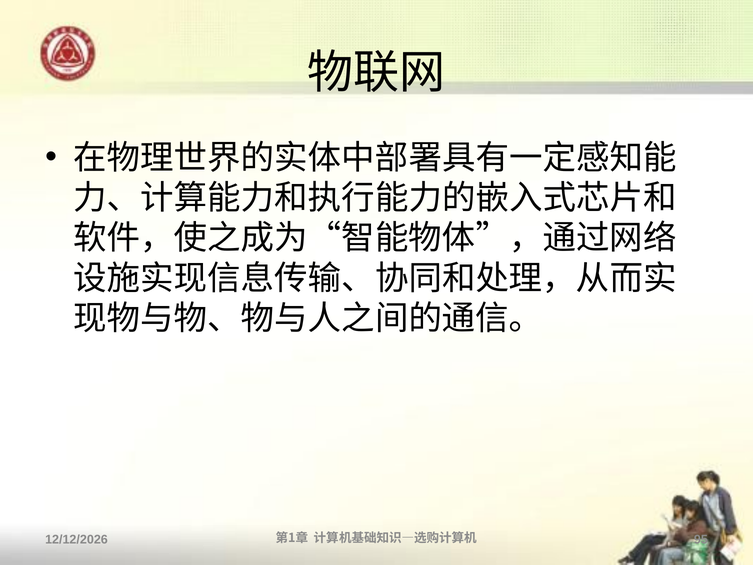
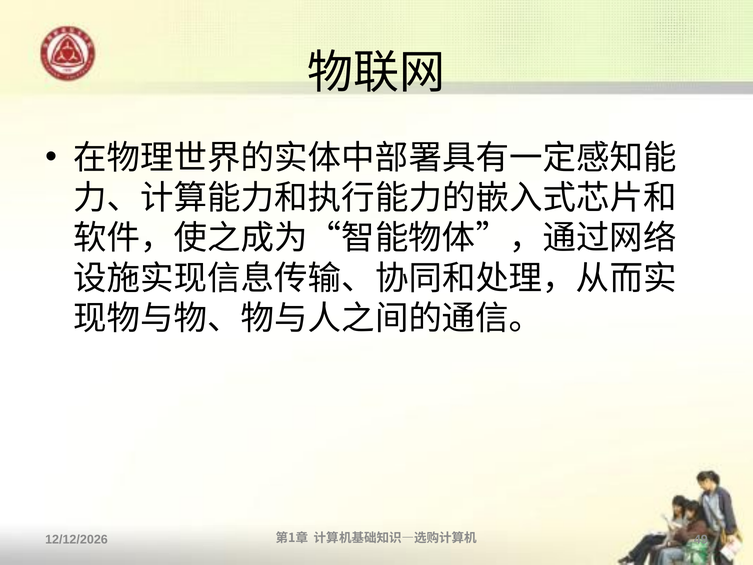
95: 95 -> 49 (701, 539)
